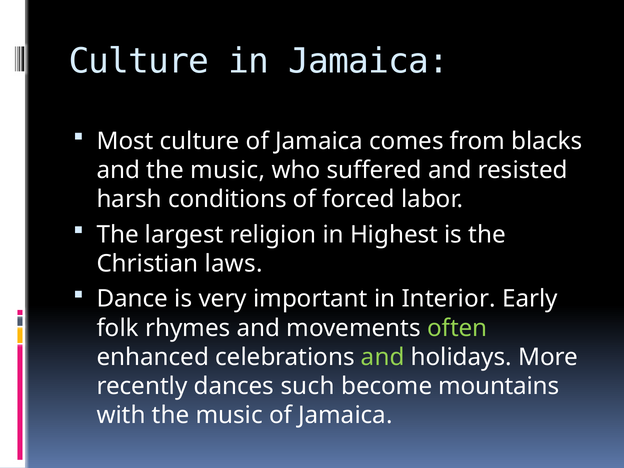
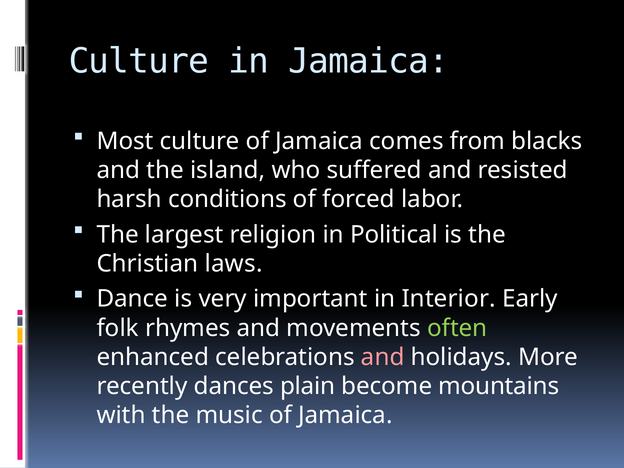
and the music: music -> island (228, 170)
Highest: Highest -> Political (394, 235)
and colour: light green -> pink (383, 357)
such: such -> plain (308, 386)
